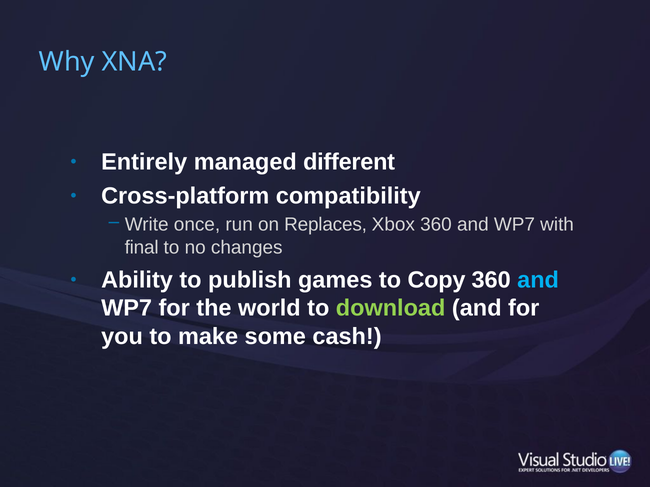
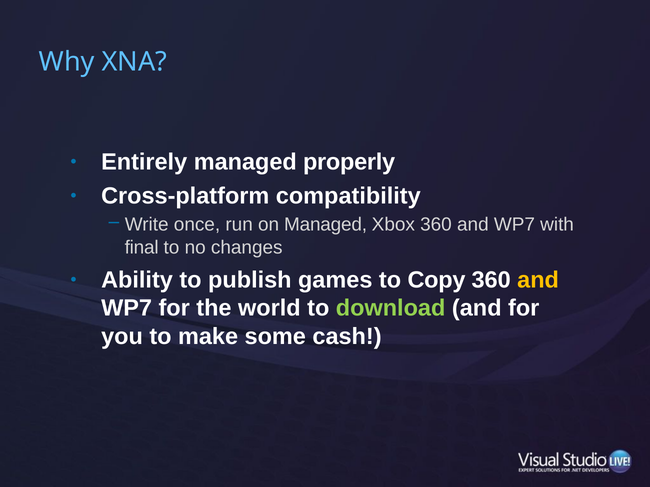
different: different -> properly (349, 162)
on Replaces: Replaces -> Managed (326, 225)
and colour: light blue -> yellow (538, 280)
